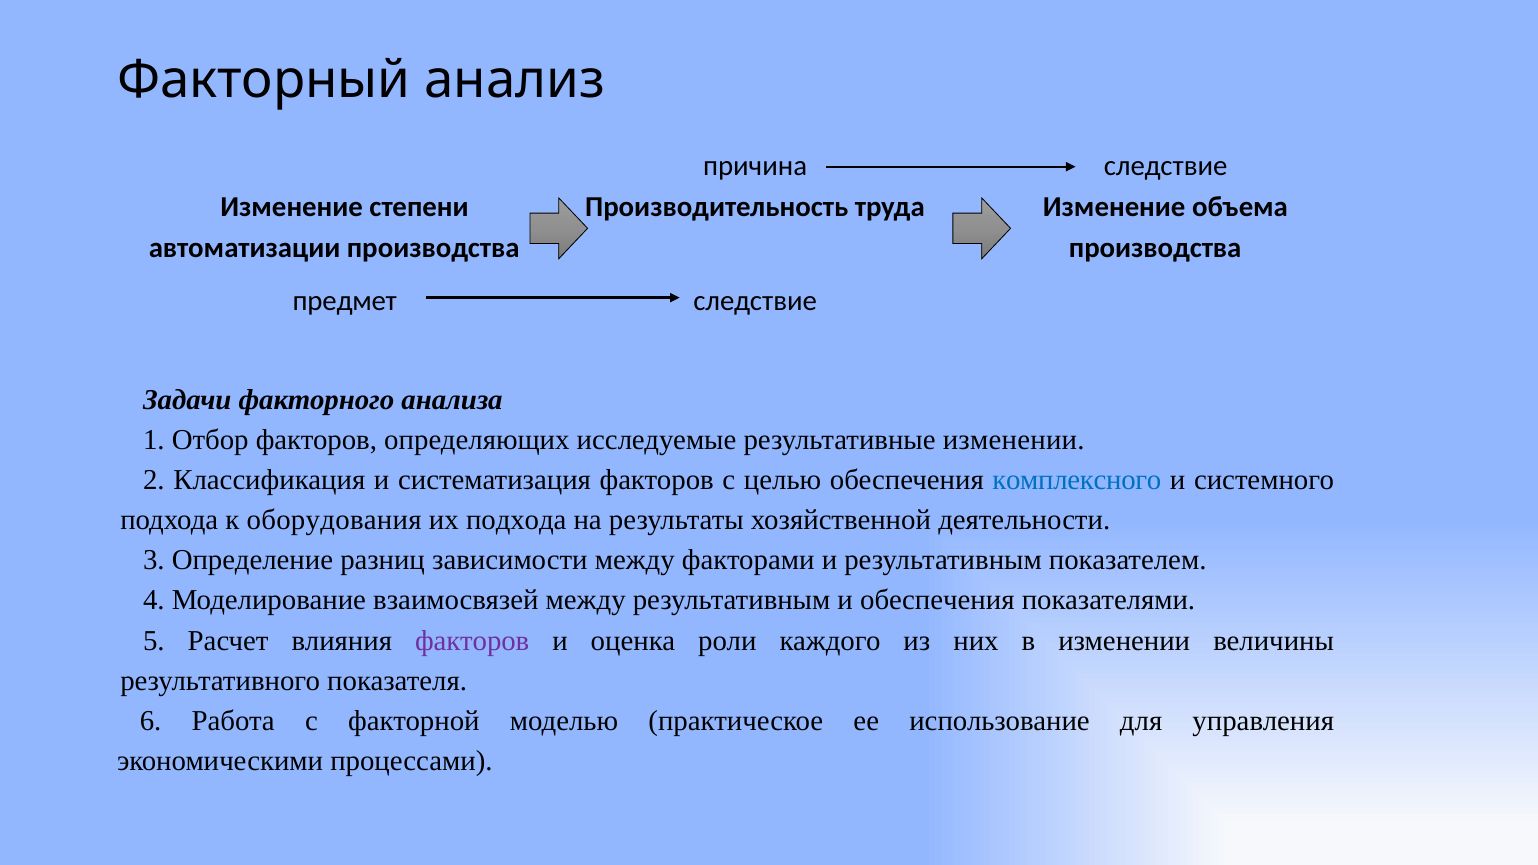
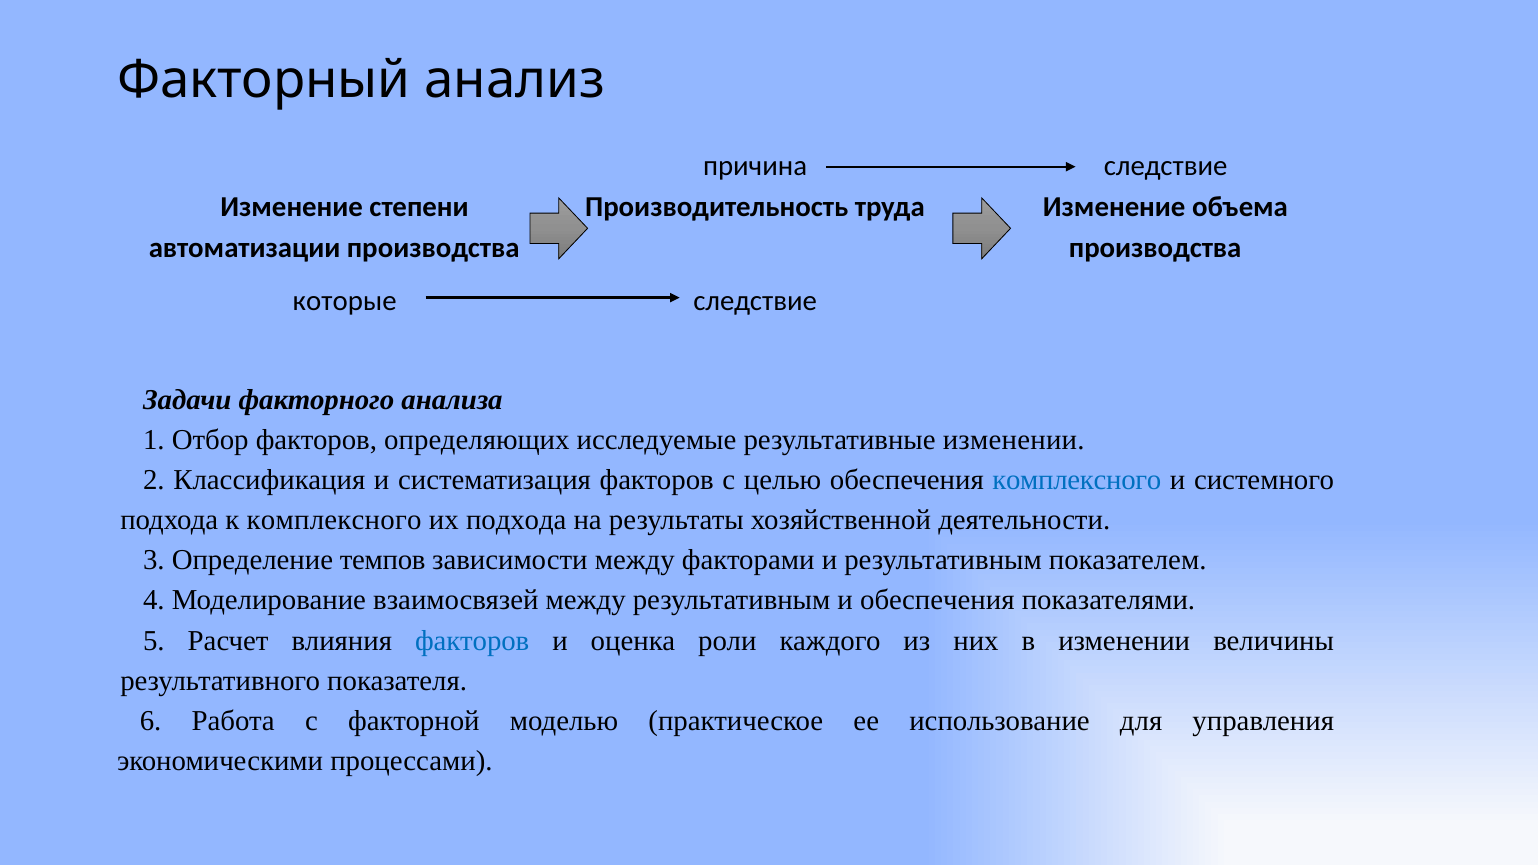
предмет: предмет -> которые (345, 301)
к оборудования: оборудования -> комплексного (334, 520)
разниц: разниц -> темпов (383, 560)
факторов colour: purple -> blue (472, 641)
